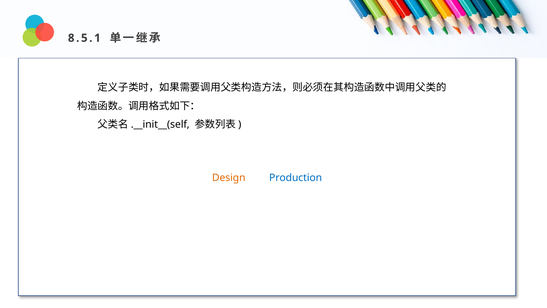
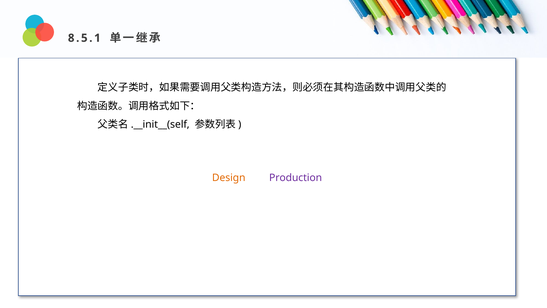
Production colour: blue -> purple (296, 177)
